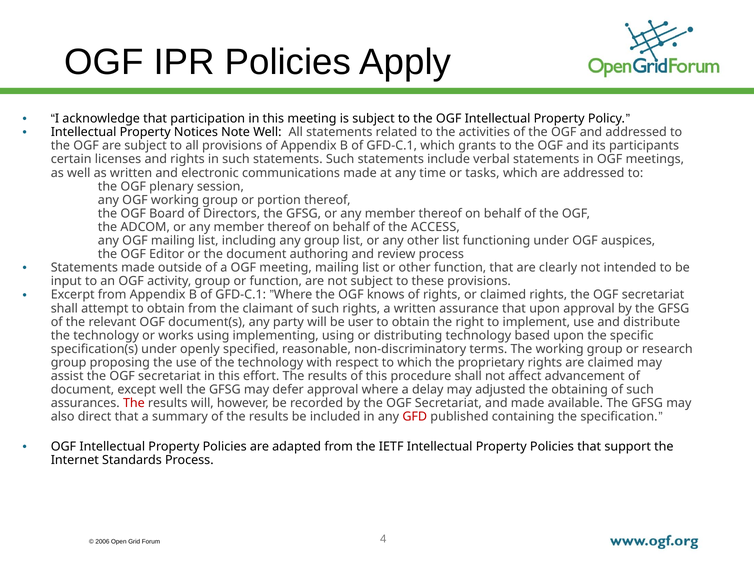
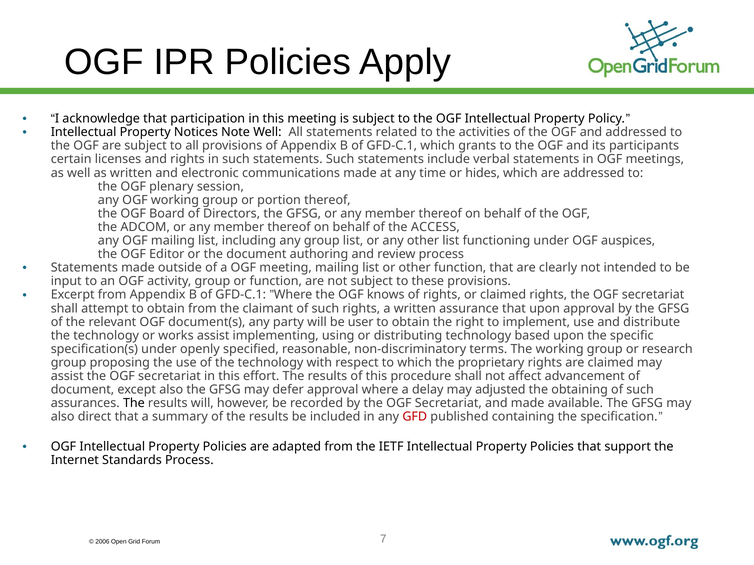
tasks: tasks -> hides (483, 173)
works using: using -> assist (213, 336)
except well: well -> also (171, 390)
The colour: red -> black (134, 404)
4: 4 -> 7 (383, 539)
